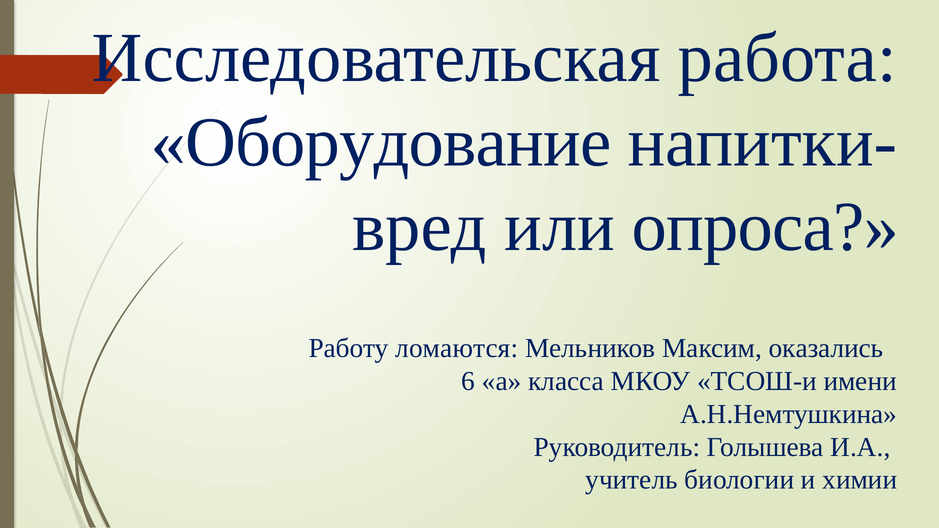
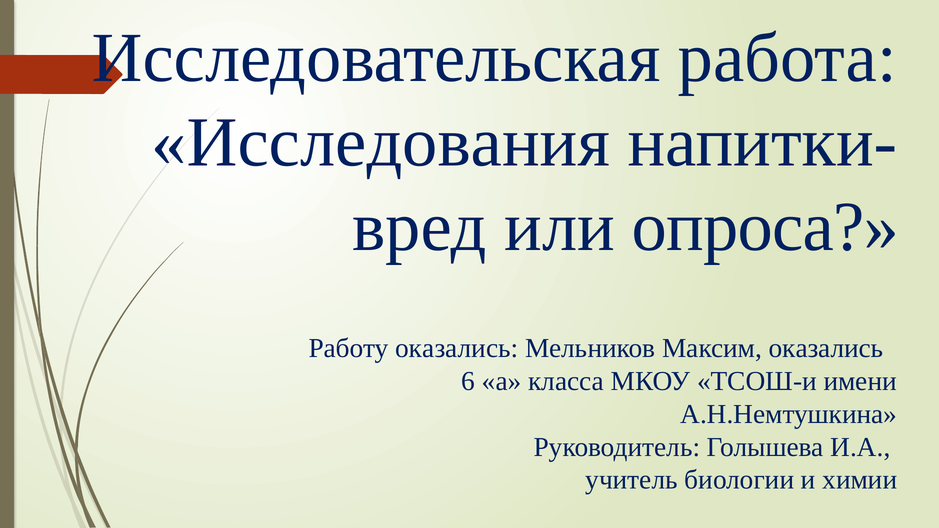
Оборудование: Оборудование -> Исследования (381, 143)
Работу ломаются: ломаются -> оказались (457, 349)
